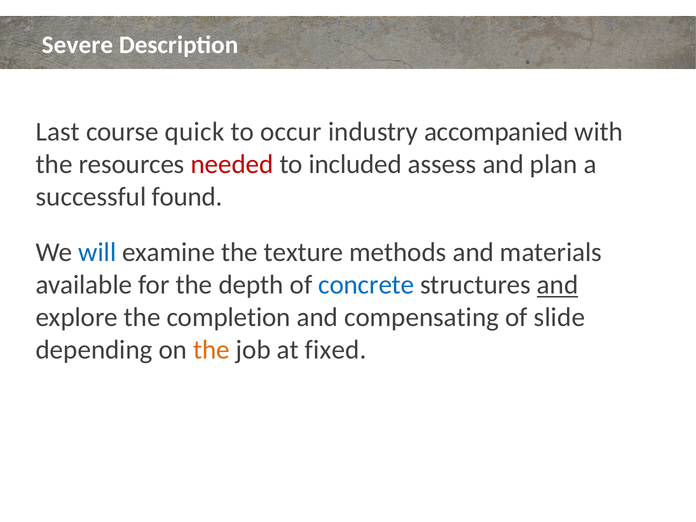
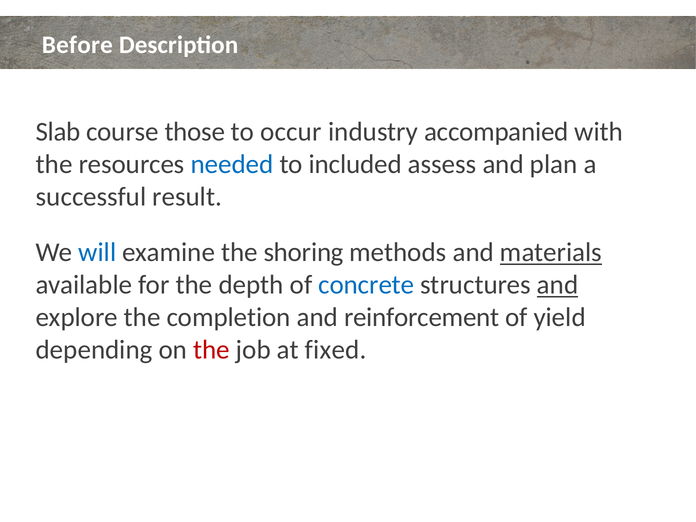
Severe: Severe -> Before (77, 45)
Last: Last -> Slab (58, 132)
quick: quick -> those (195, 132)
needed colour: red -> blue (232, 164)
found: found -> result (187, 197)
texture: texture -> shoring (304, 252)
materials underline: none -> present (551, 252)
compensating: compensating -> reinforcement (422, 317)
slide: slide -> yield (560, 317)
the colour: orange -> red (211, 350)
